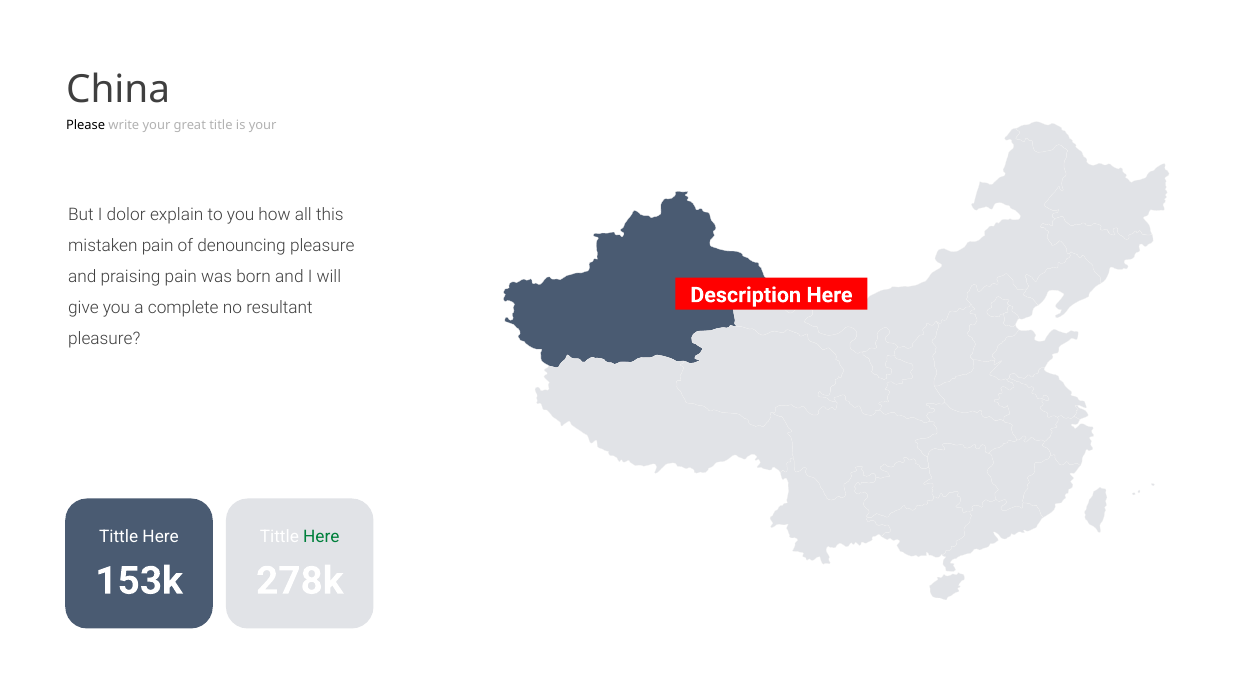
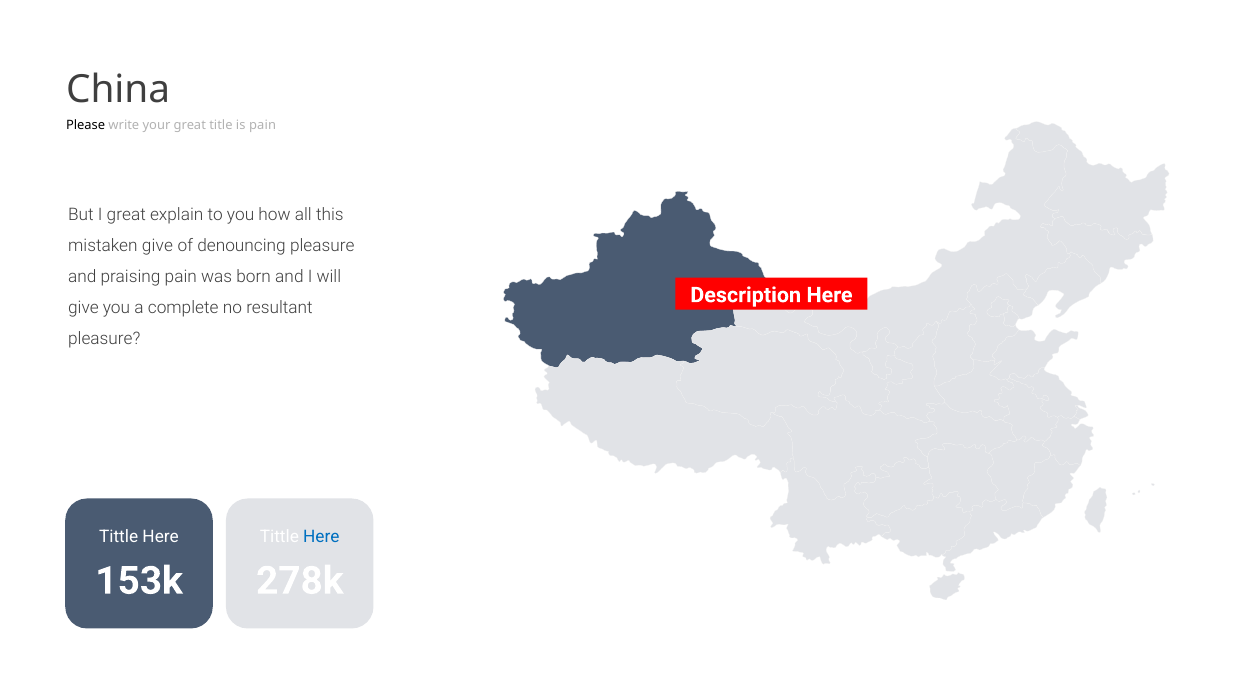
is your: your -> pain (263, 125)
I dolor: dolor -> great (126, 215)
mistaken pain: pain -> give (158, 246)
Here colour: green -> blue (321, 537)
